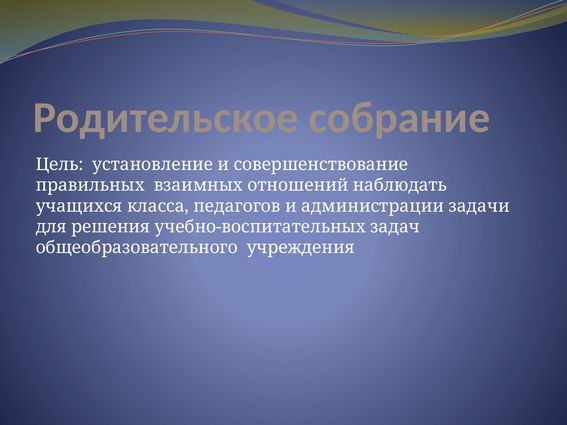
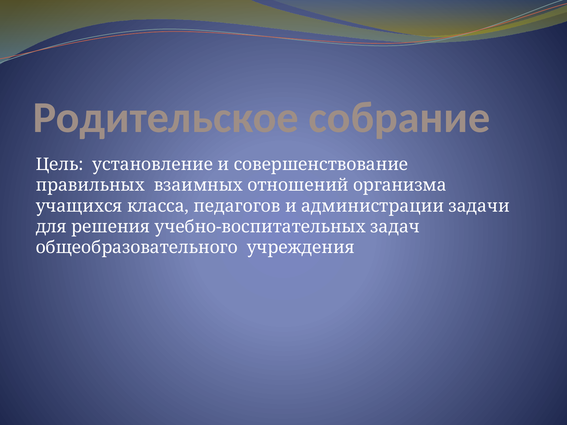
наблюдать: наблюдать -> организма (400, 185)
